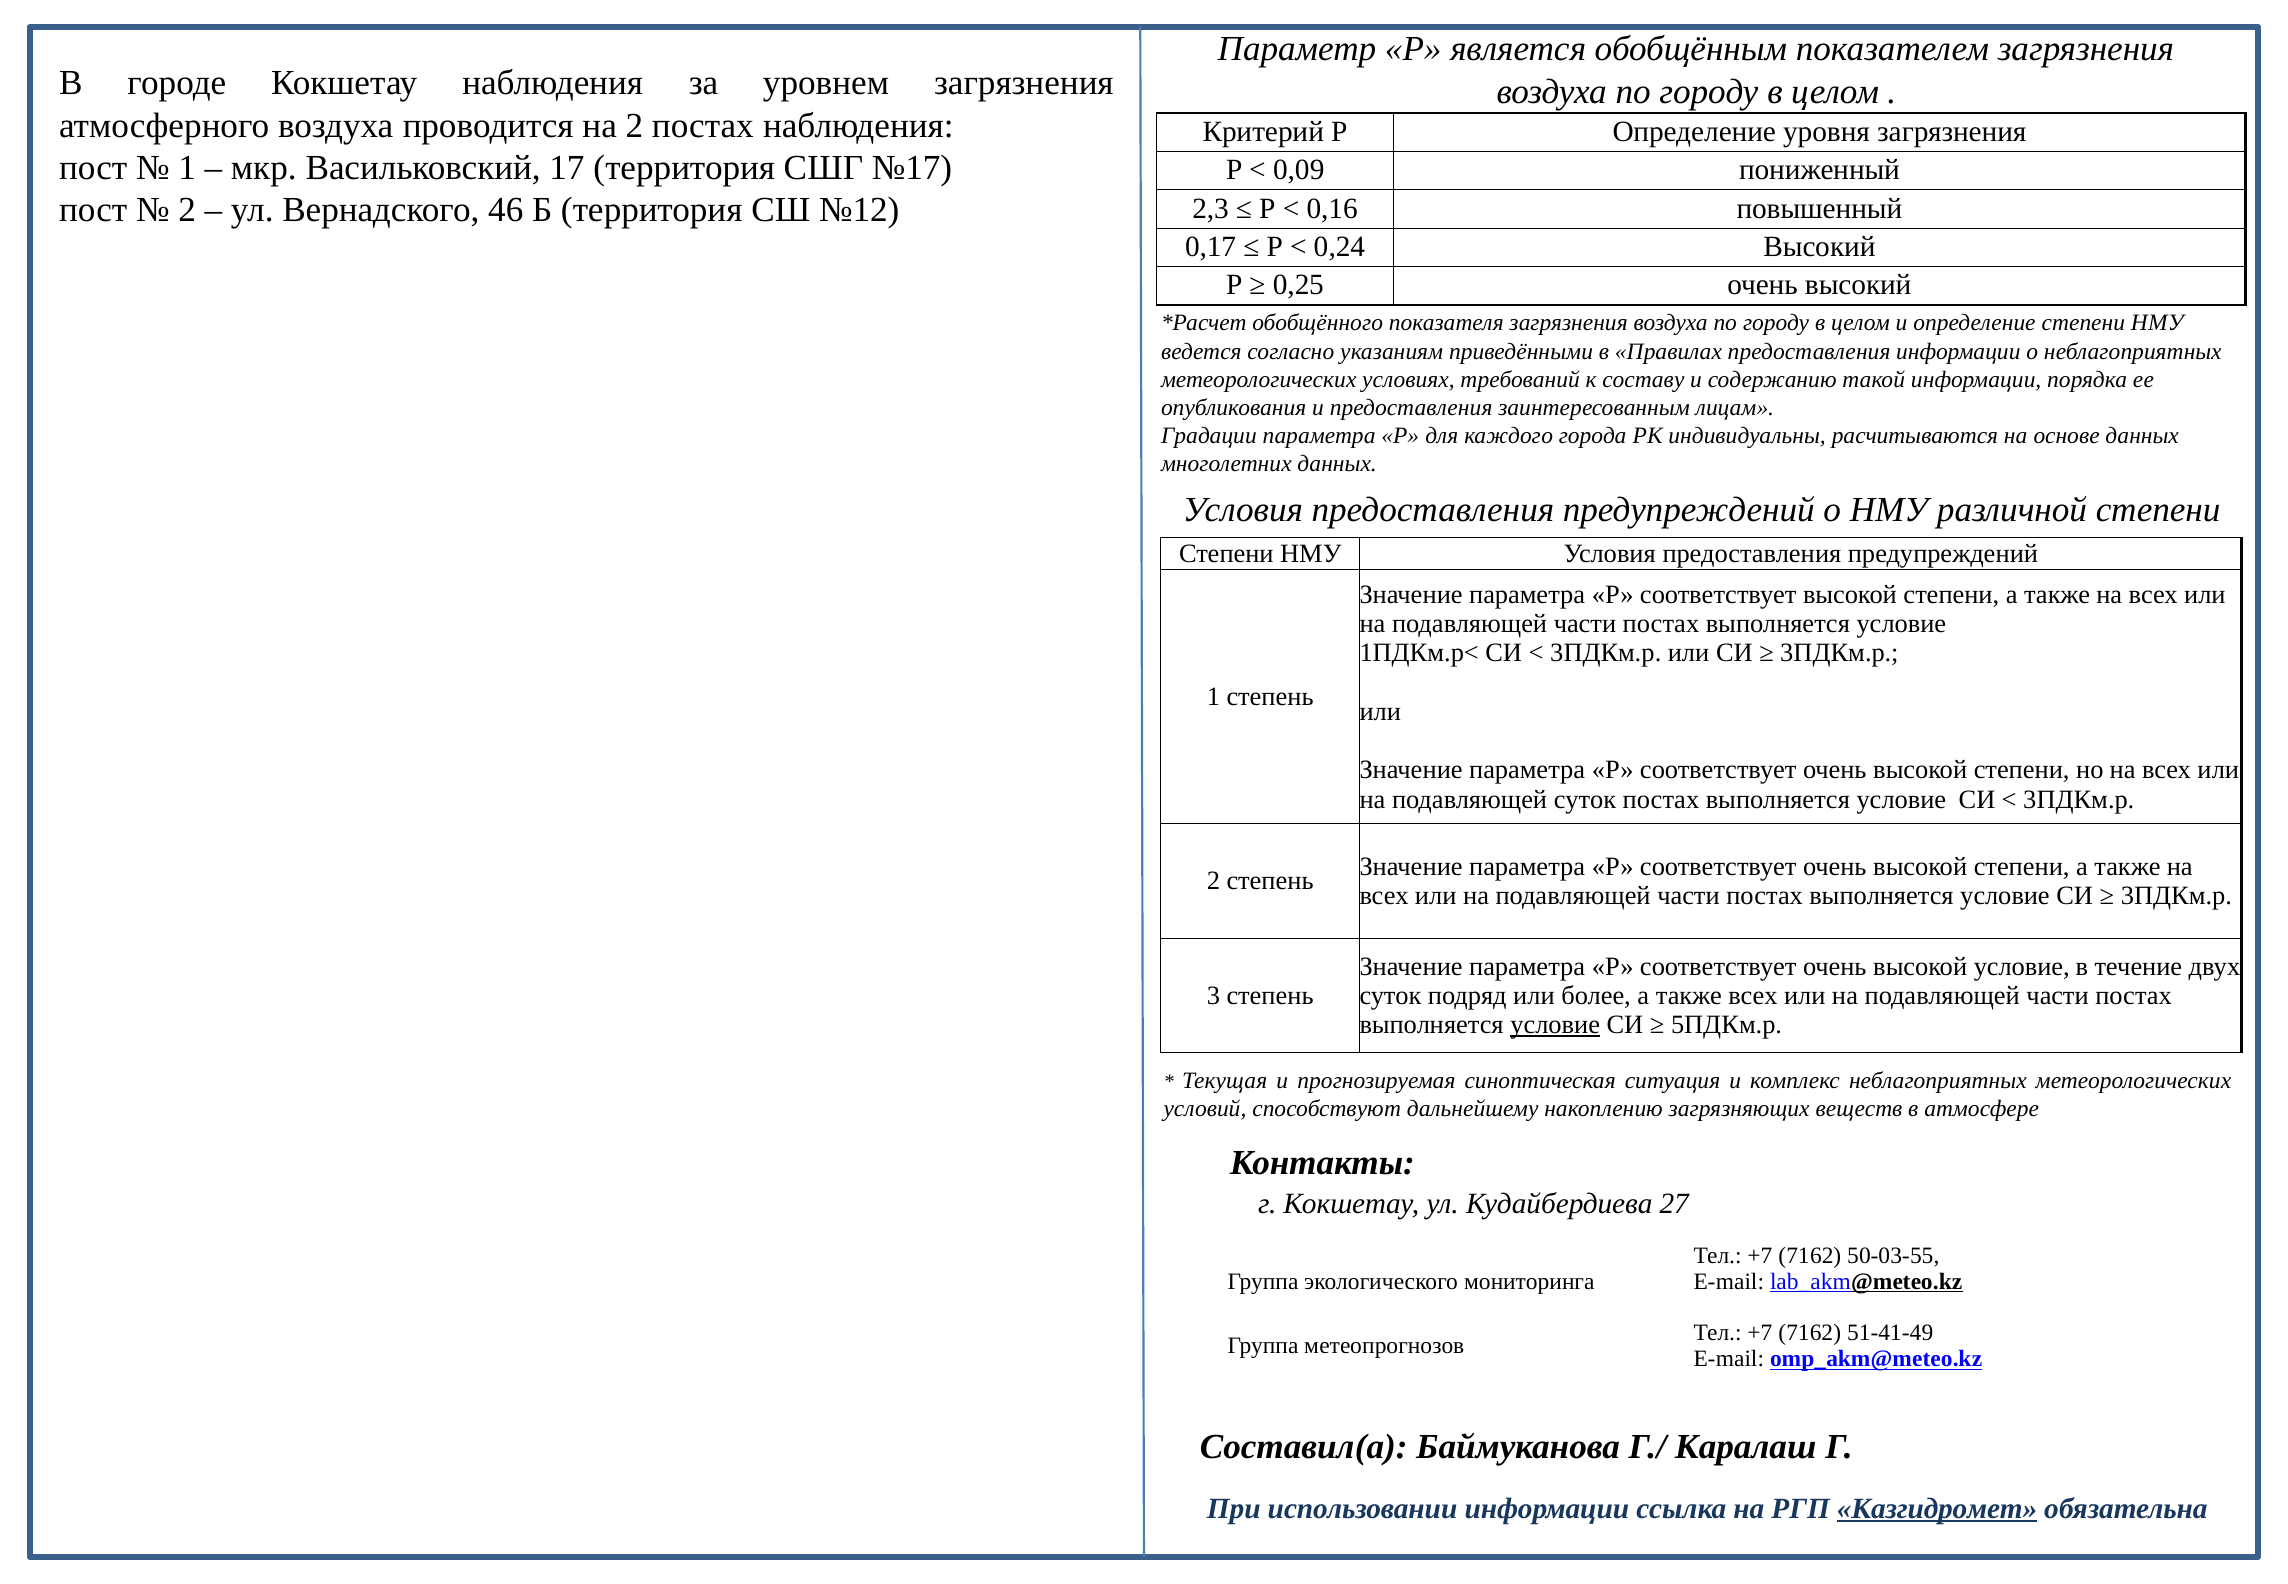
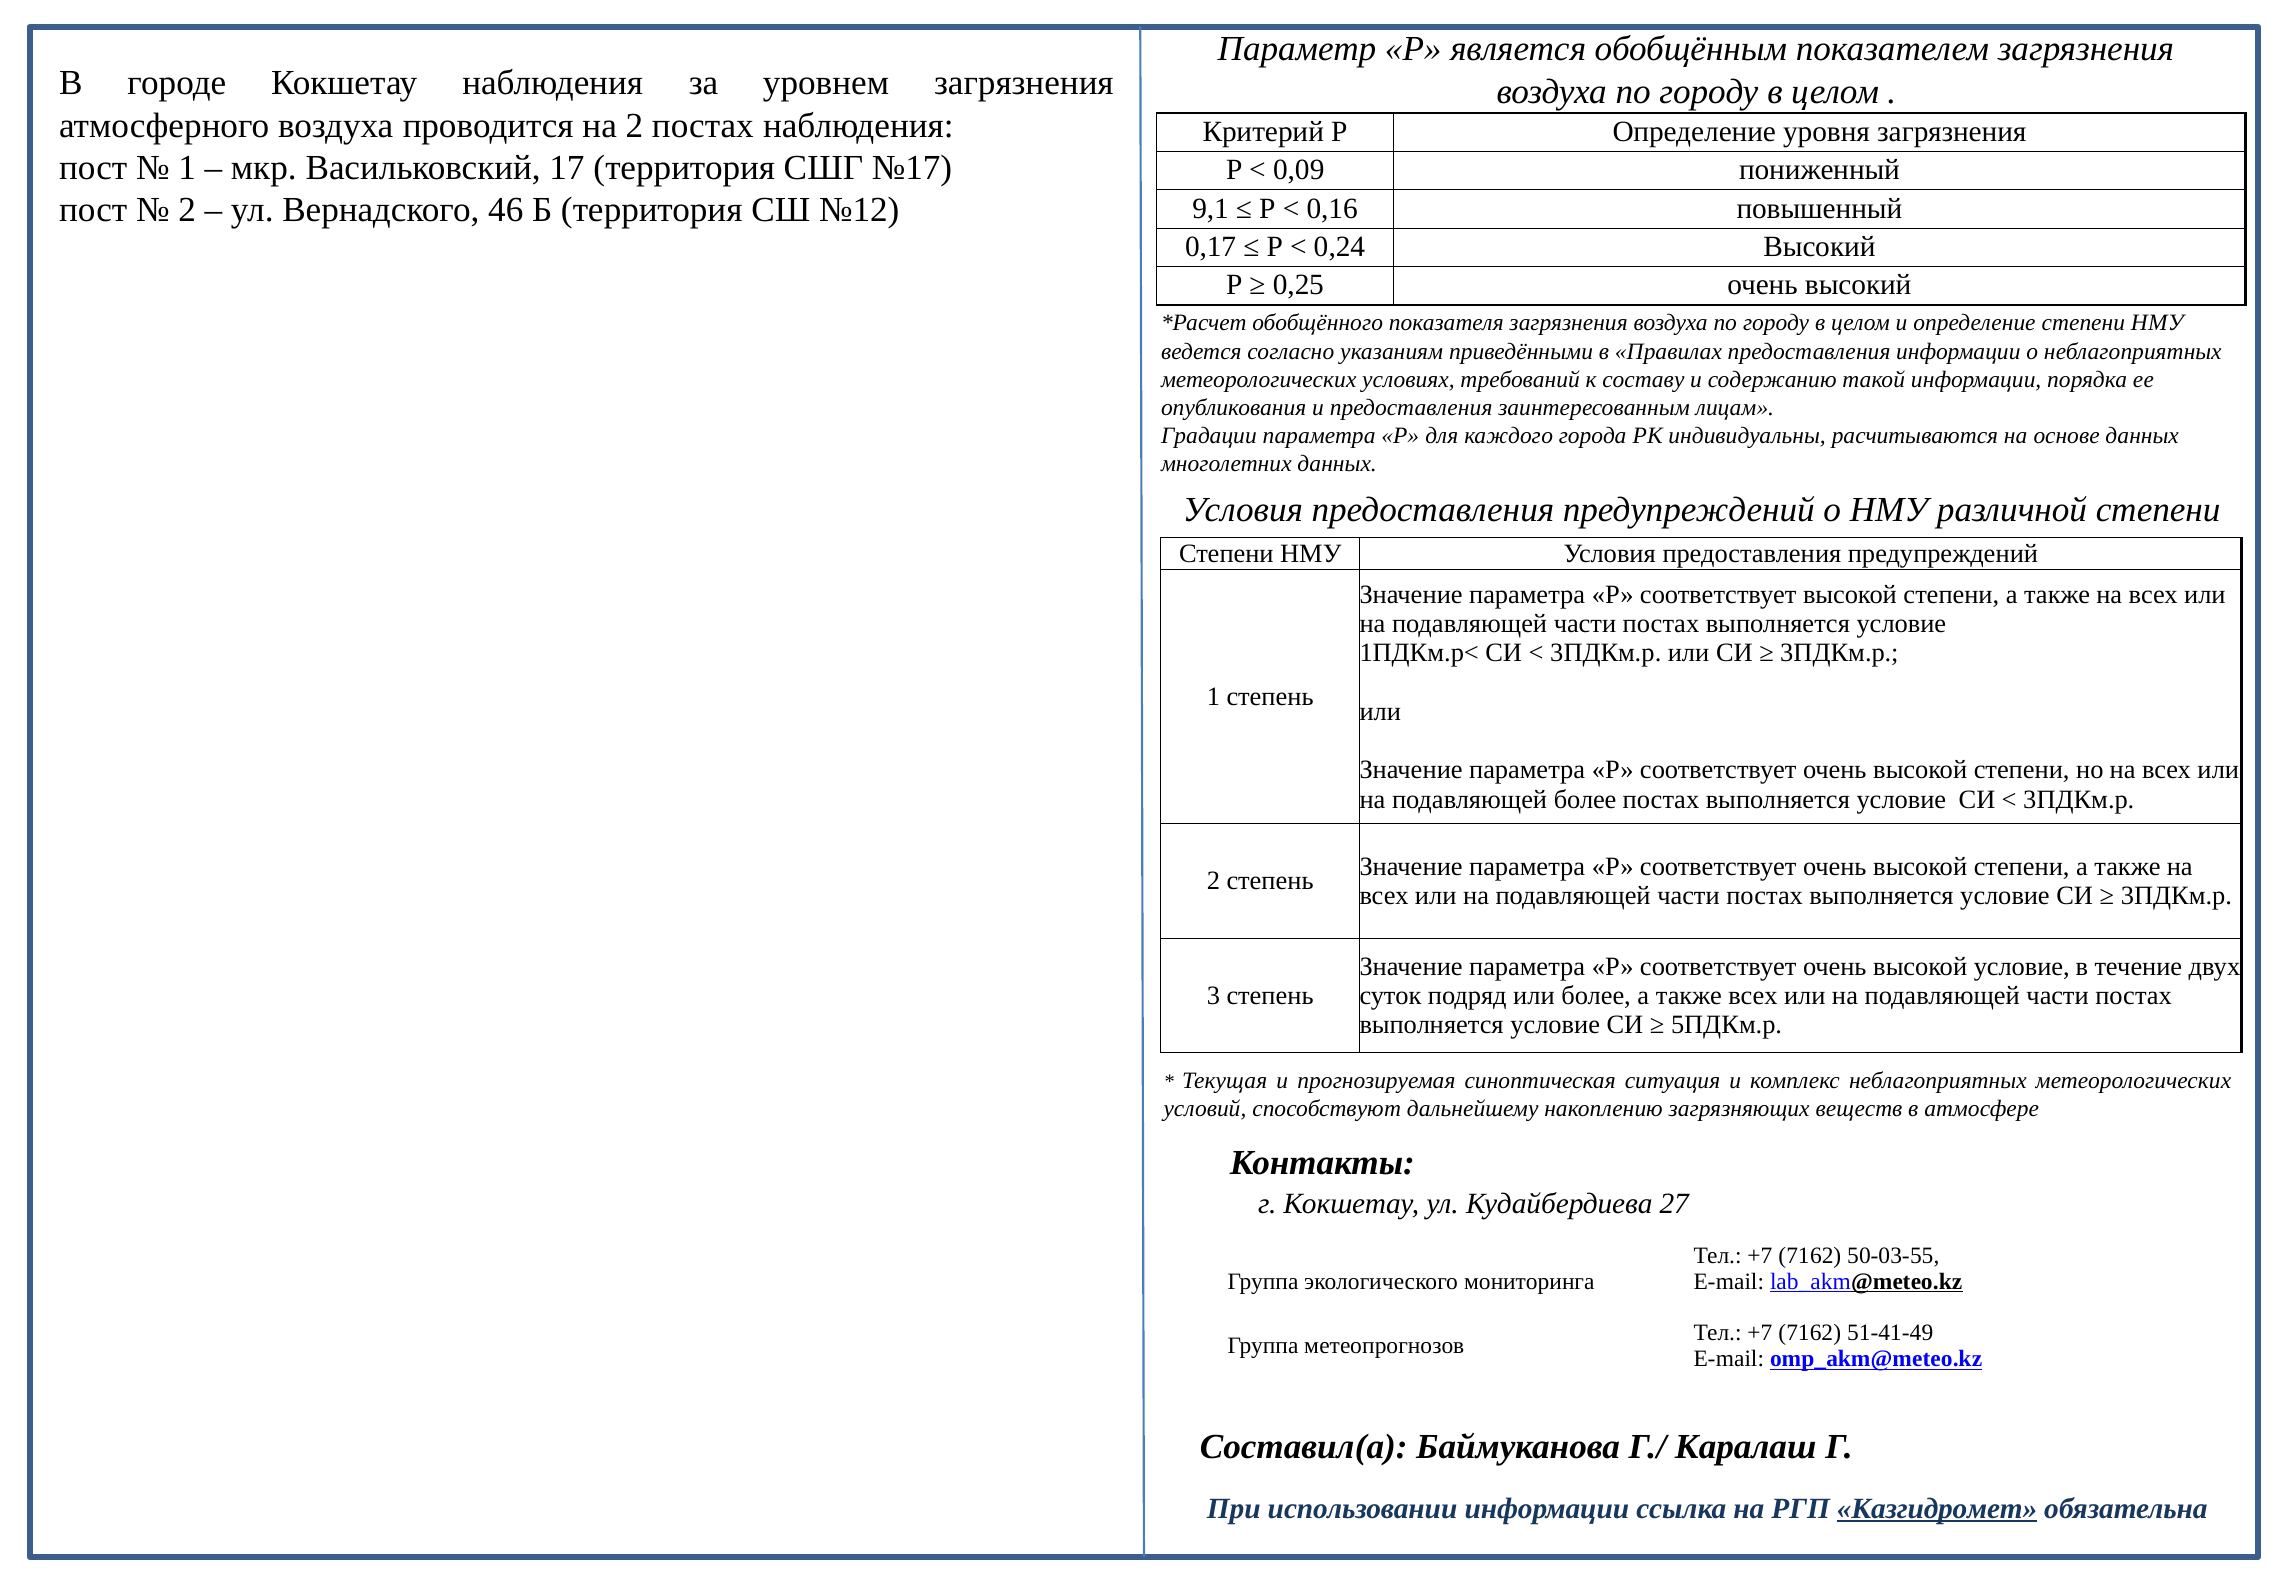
2,3: 2,3 -> 9,1 (1211, 208)
подавляющей суток: суток -> более (1585, 799)
условие underline: present -> none (1555, 1025)
